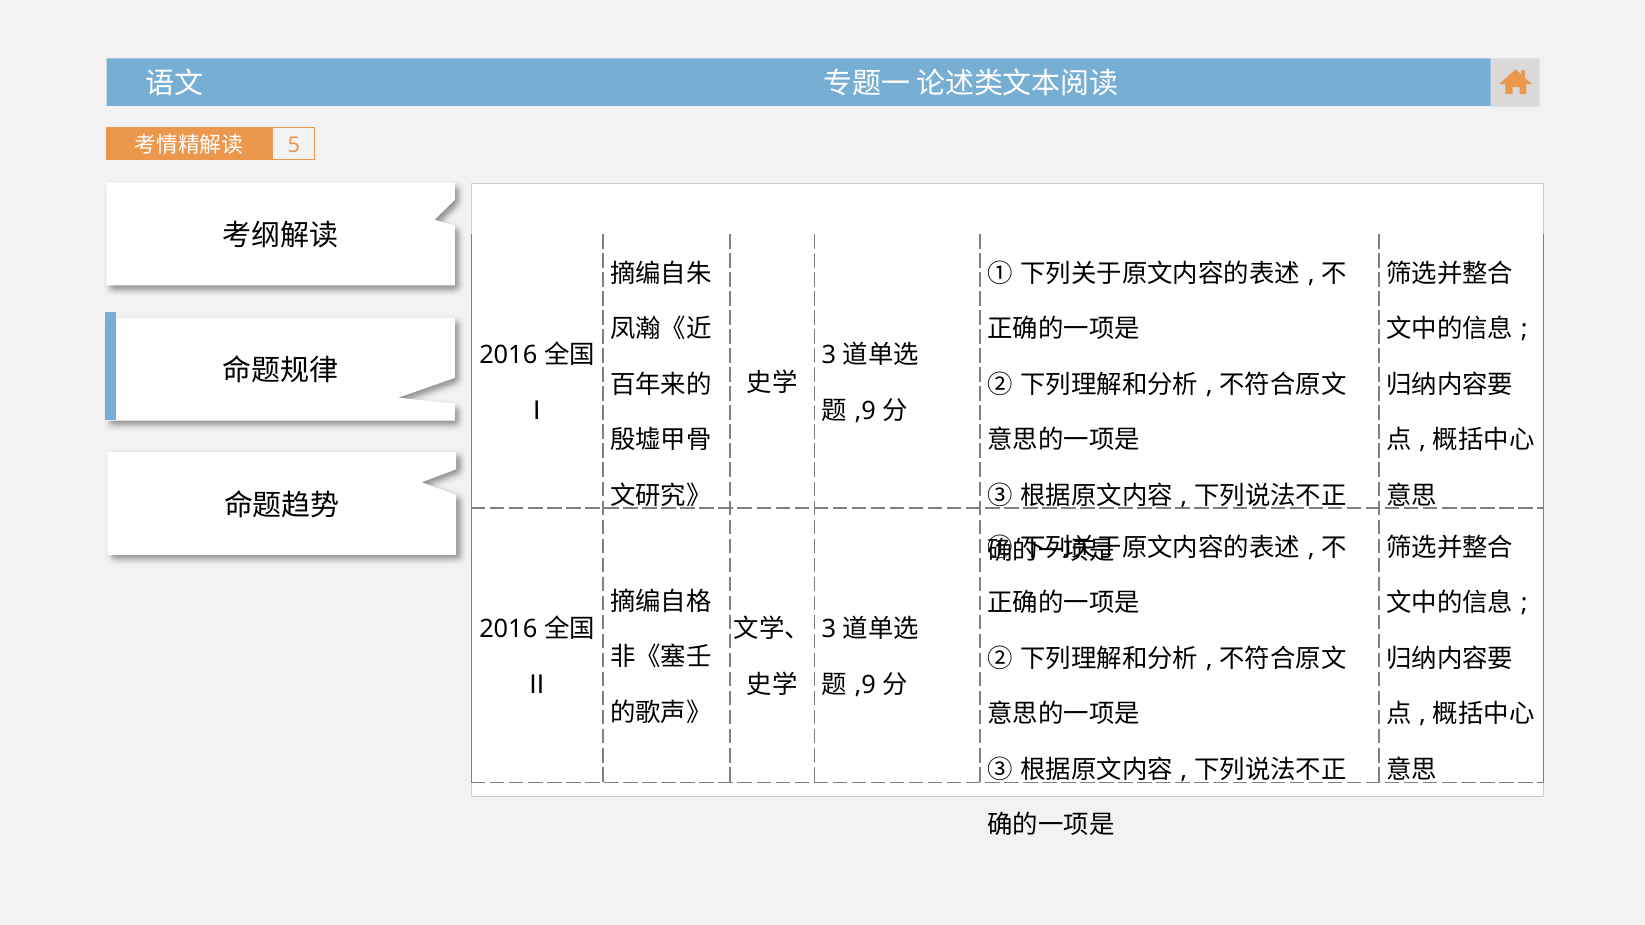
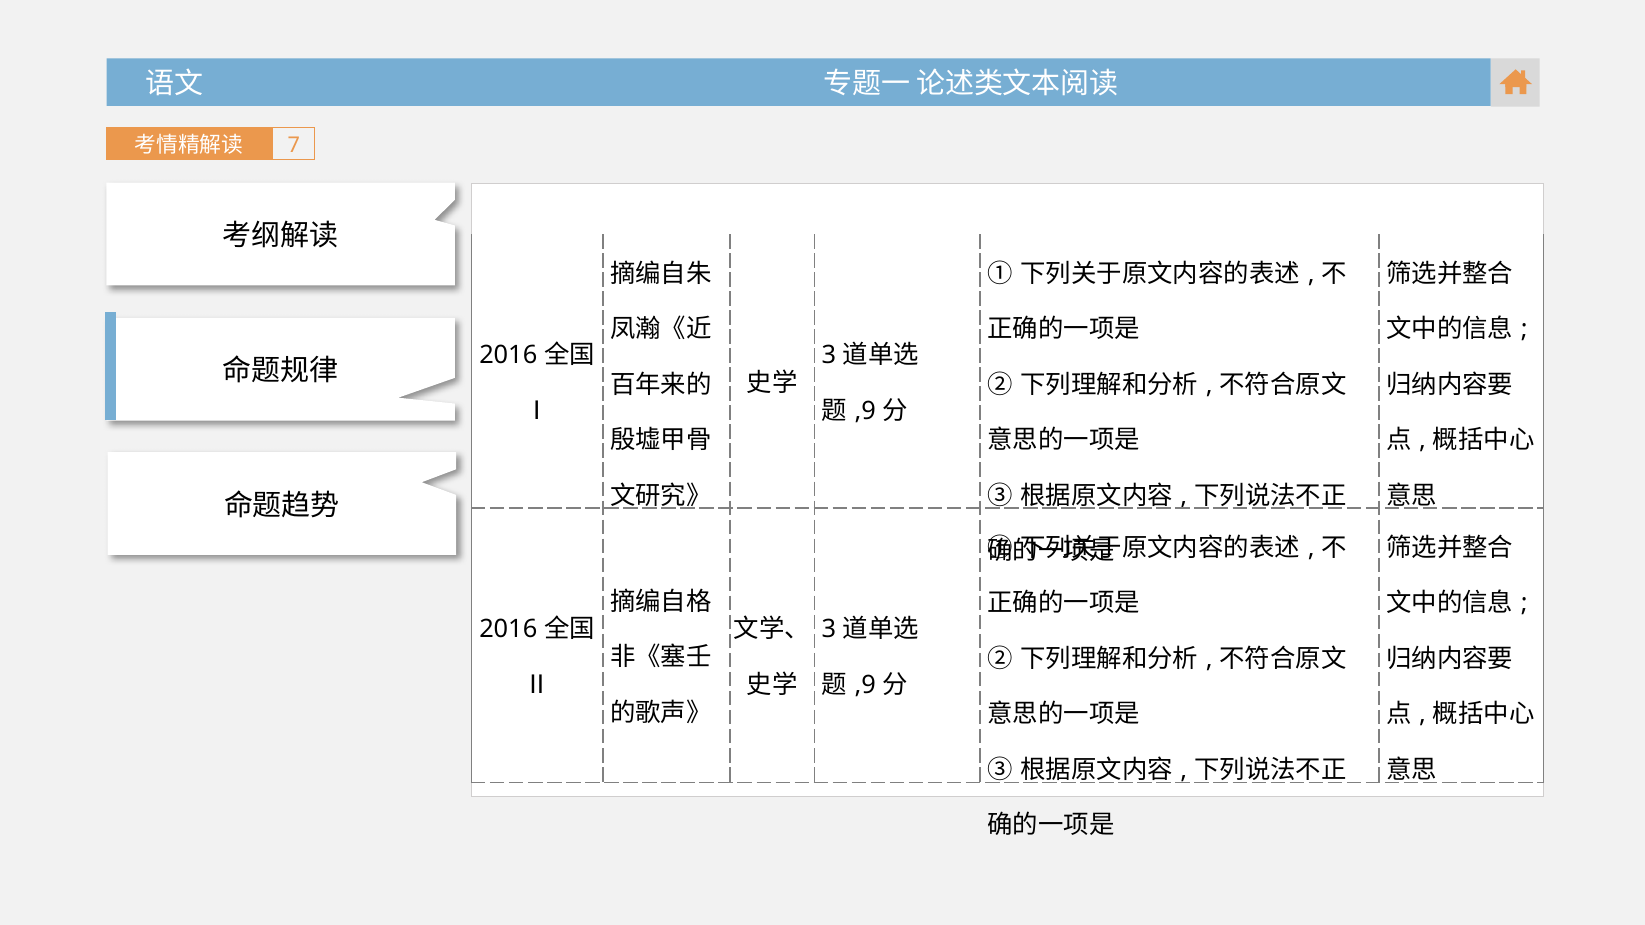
5: 5 -> 7 (294, 146)
